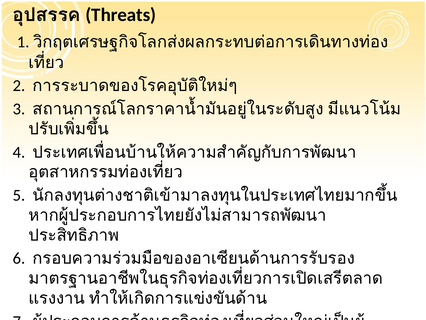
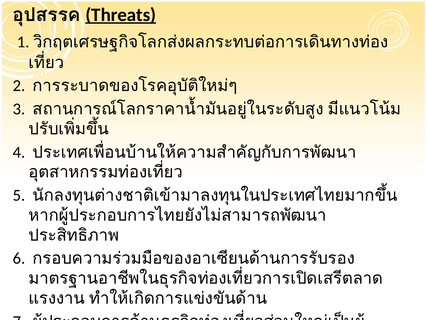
Threats underline: none -> present (121, 15)
